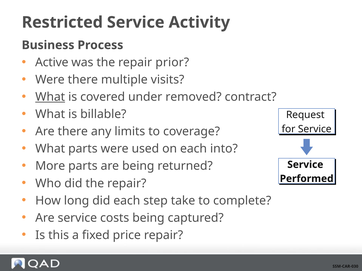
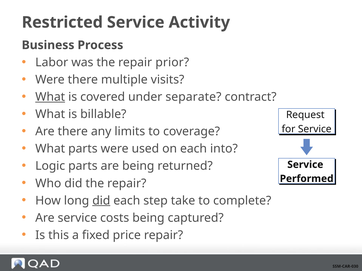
Active: Active -> Labor (52, 63)
removed: removed -> separate (193, 97)
More: More -> Logic (50, 166)
did underline: none -> present (101, 201)
